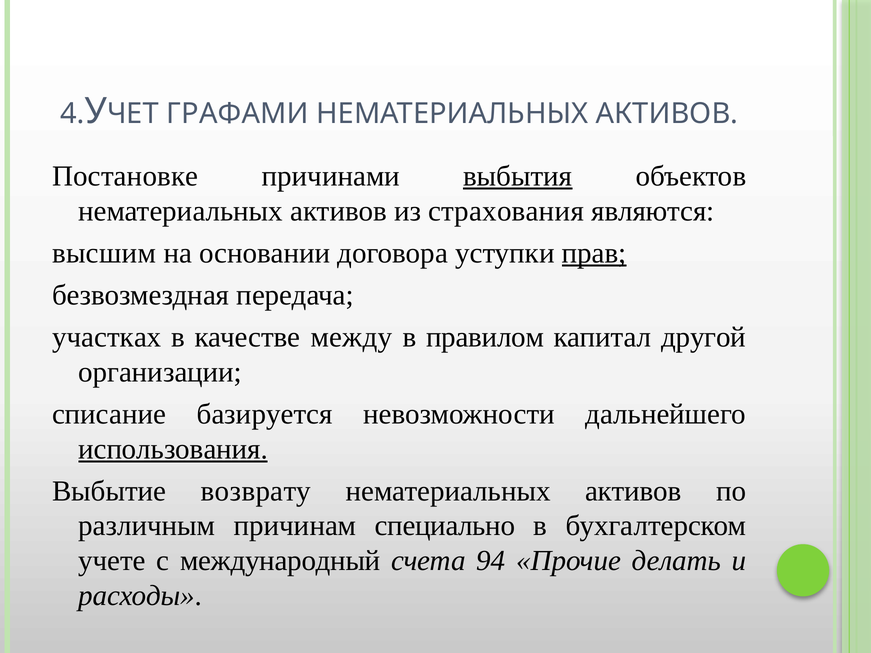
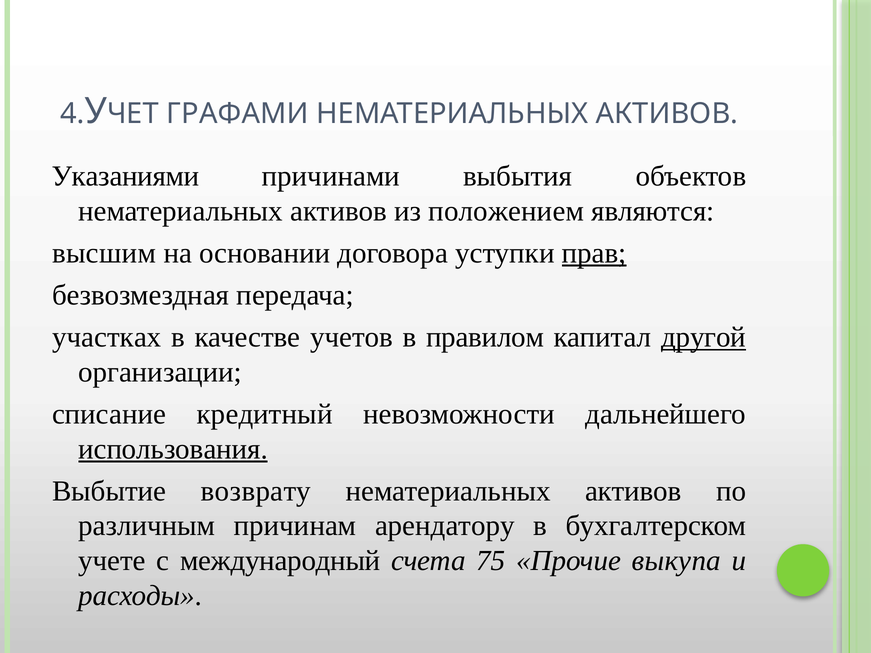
Постановке: Постановке -> Указаниями (125, 176)
выбытия underline: present -> none (518, 176)
страхования: страхования -> положением (506, 211)
между: между -> учетов (352, 337)
другой underline: none -> present (704, 337)
базируется: базируется -> кредитный (265, 414)
специально: специально -> арендатору (445, 526)
94: 94 -> 75 (491, 561)
делать: делать -> выкупа (676, 561)
